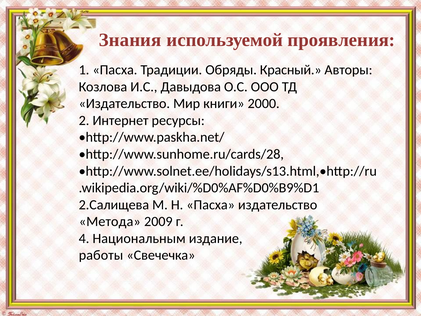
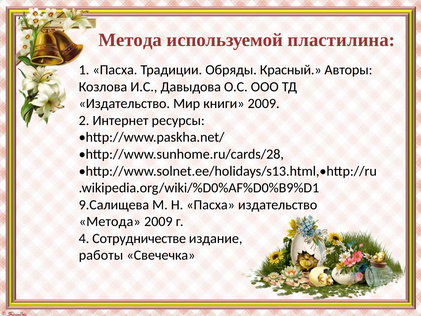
Знания: Знания -> Метода (130, 40)
проявления: проявления -> пластилина (341, 40)
книги 2000: 2000 -> 2009 (264, 104)
2.Салищева: 2.Салищева -> 9.Салищева (114, 205)
Национальным: Национальным -> Сотрудничестве (139, 238)
